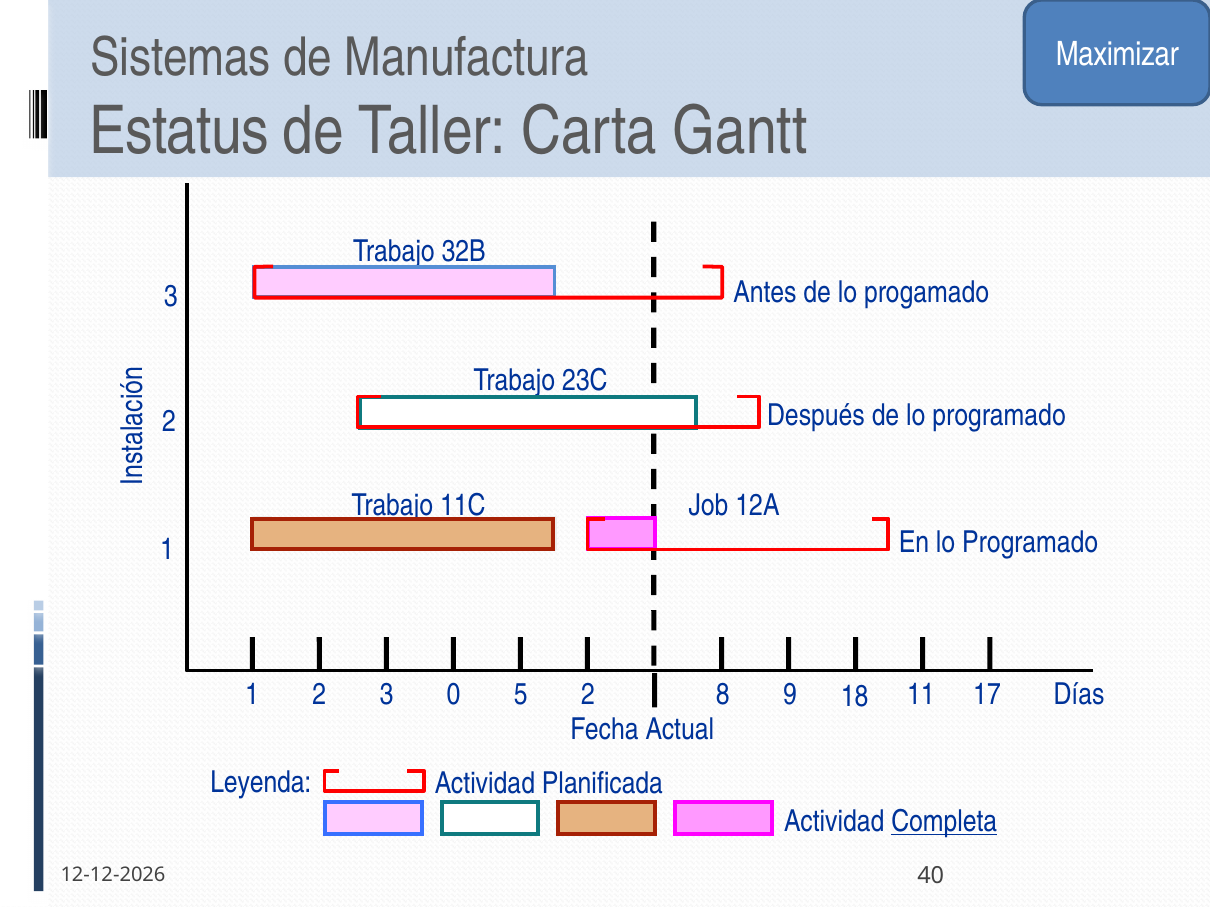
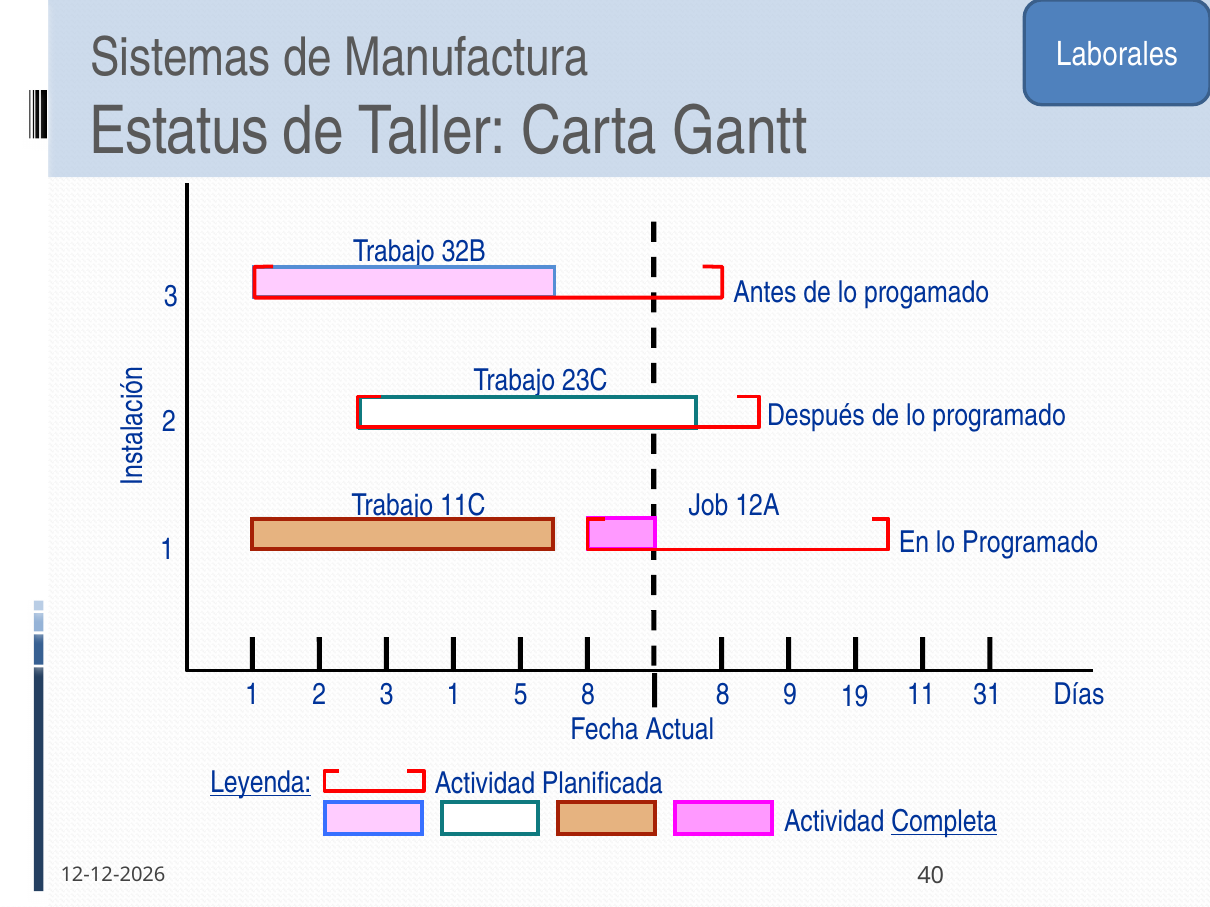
Maximizar: Maximizar -> Laborales (1117, 55)
3 0: 0 -> 1 (454, 695)
5 2: 2 -> 8 (588, 695)
18: 18 -> 19 (855, 697)
17: 17 -> 31 (987, 695)
Leyenda underline: none -> present (261, 783)
